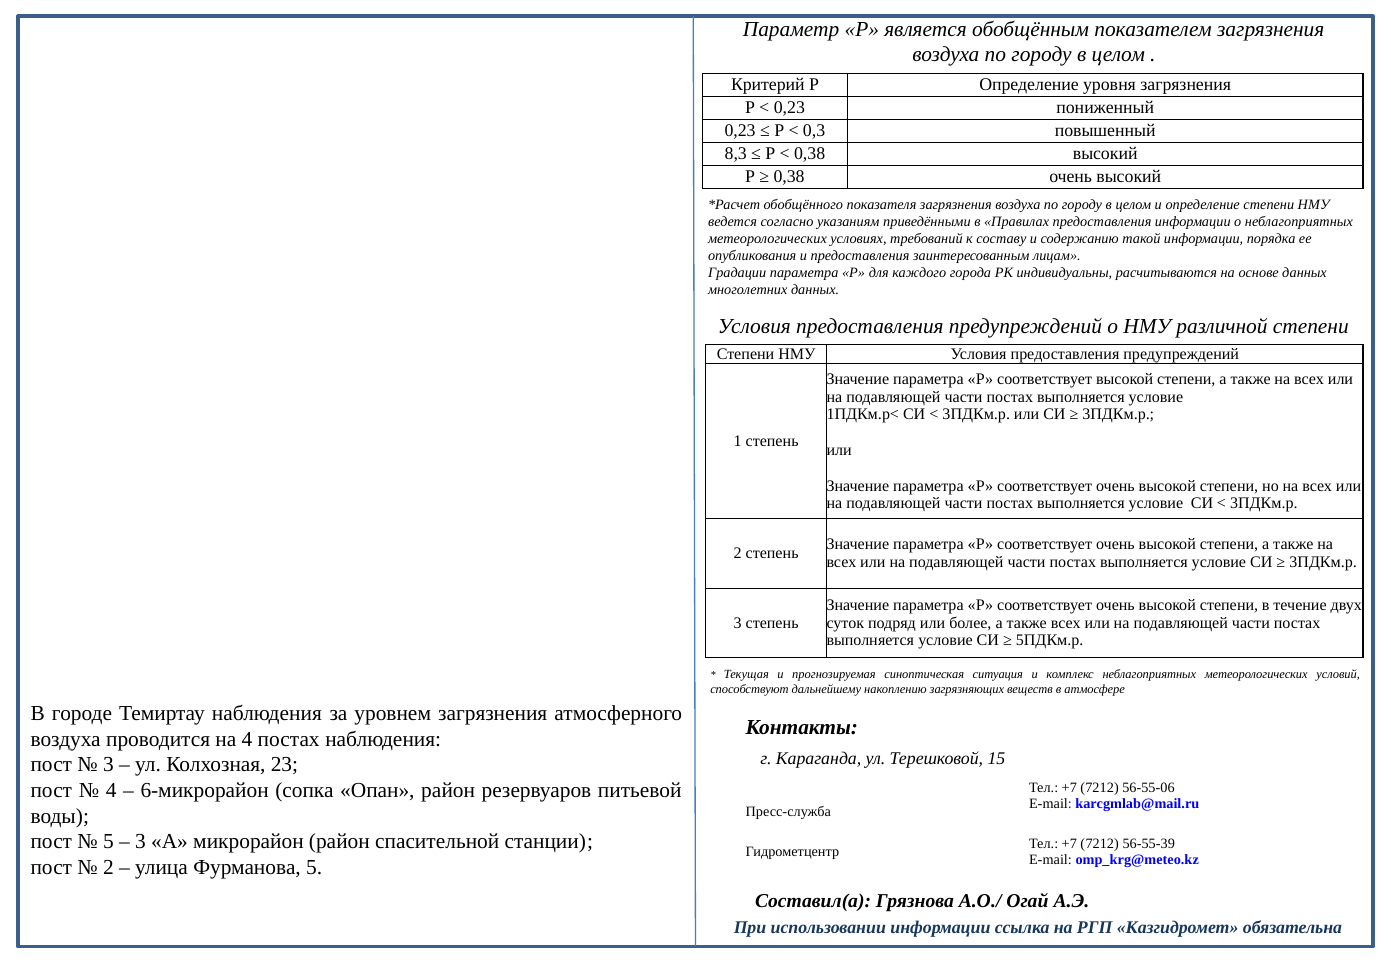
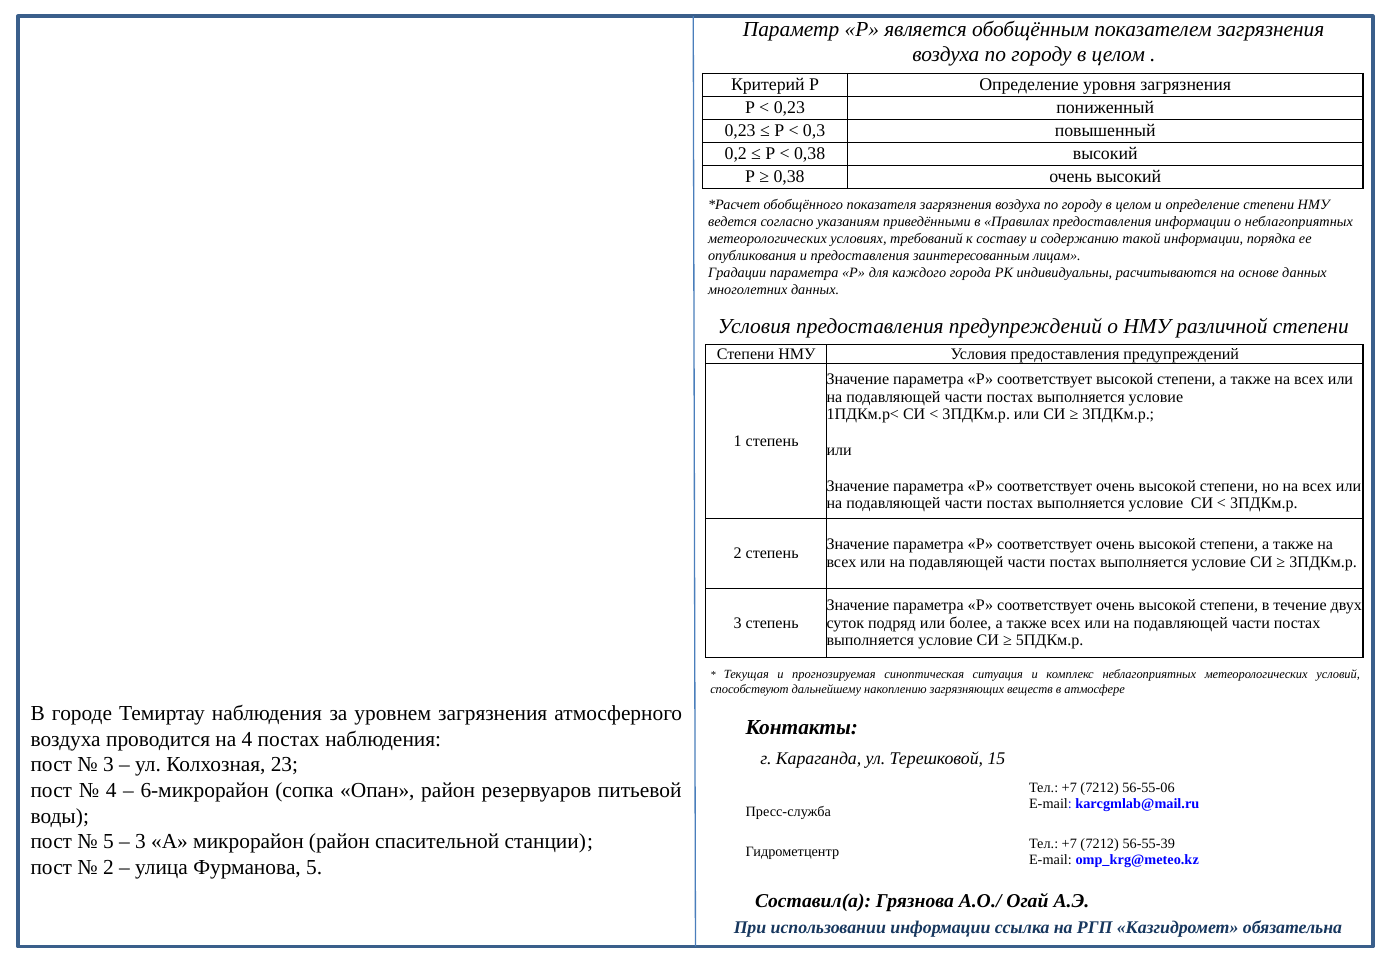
8,3: 8,3 -> 0,2 (736, 153)
